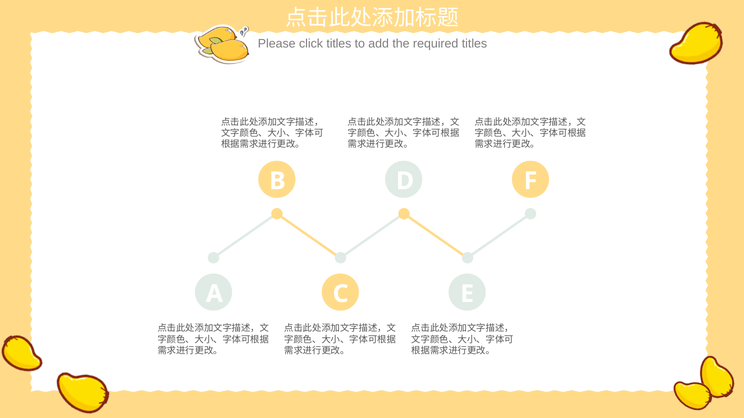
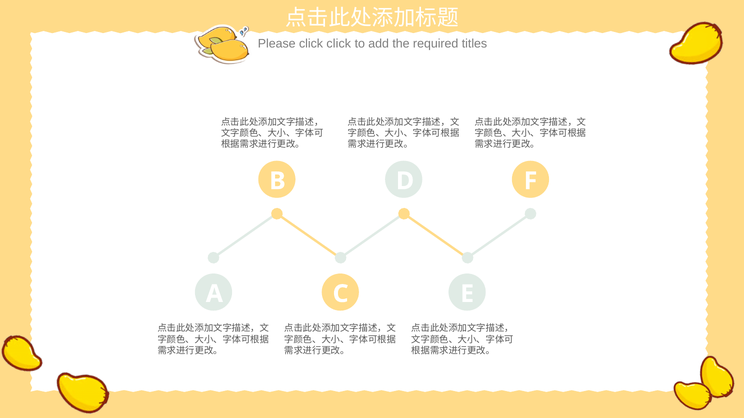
click titles: titles -> click (339, 44)
